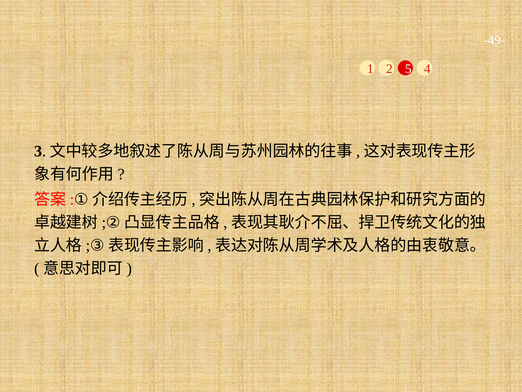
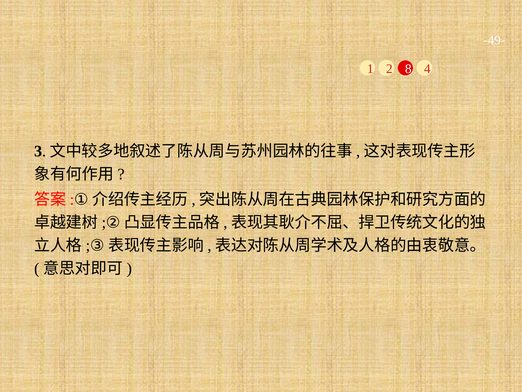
5: 5 -> 8 (408, 69)
